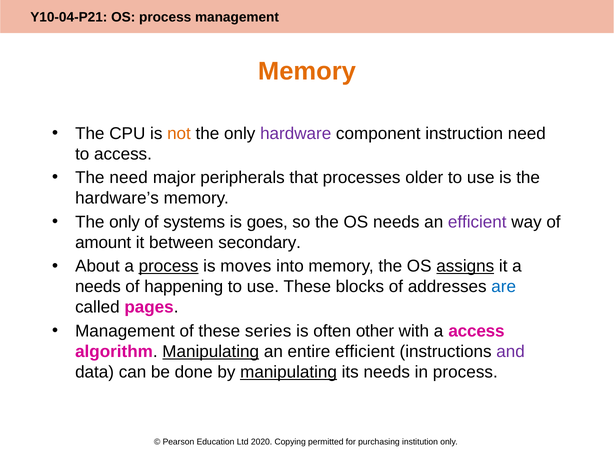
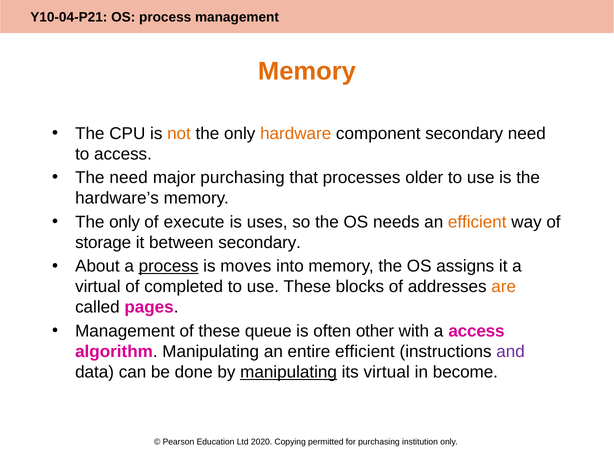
hardware colour: purple -> orange (296, 134)
component instruction: instruction -> secondary (464, 134)
major peripherals: peripherals -> purchasing (243, 178)
systems: systems -> execute (194, 222)
goes: goes -> uses (267, 222)
efficient colour: purple -> orange (477, 222)
amount: amount -> storage (103, 243)
assigns underline: present -> none (465, 267)
needs: needs -> virtual (98, 287)
happening: happening -> completed (184, 287)
are colour: blue -> orange (504, 287)
series: series -> queue (268, 331)
Manipulating underline: present -> none (211, 352)
its needs: needs -> virtual (387, 372)
in process: process -> become (465, 372)
